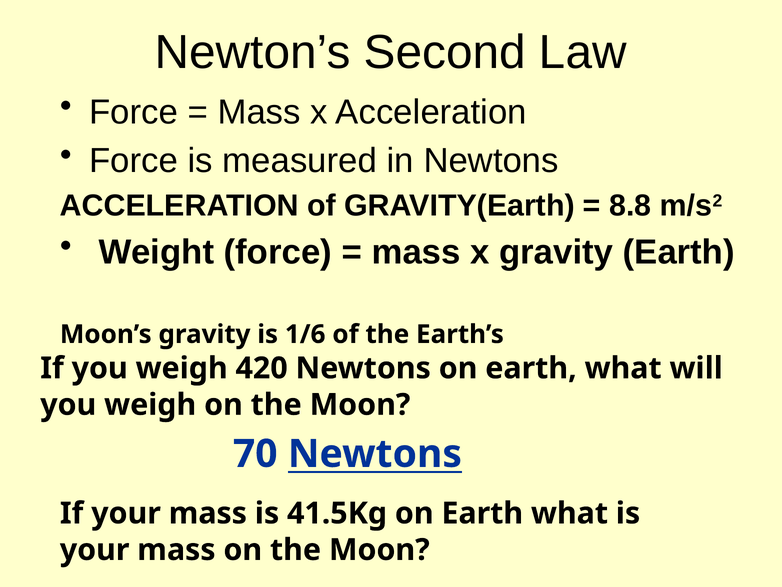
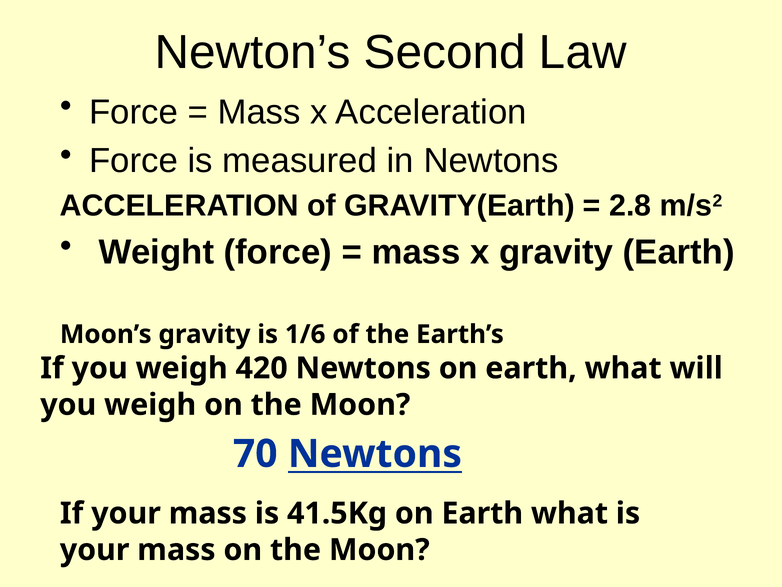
8.8: 8.8 -> 2.8 (630, 206)
